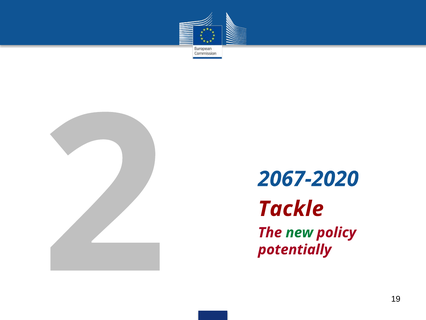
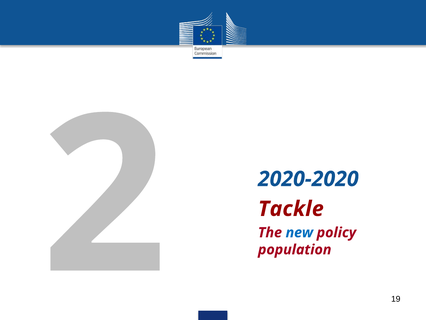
2067-2020: 2067-2020 -> 2020-2020 (308, 179)
new colour: green -> blue (299, 232)
potentially: potentially -> population (295, 249)
